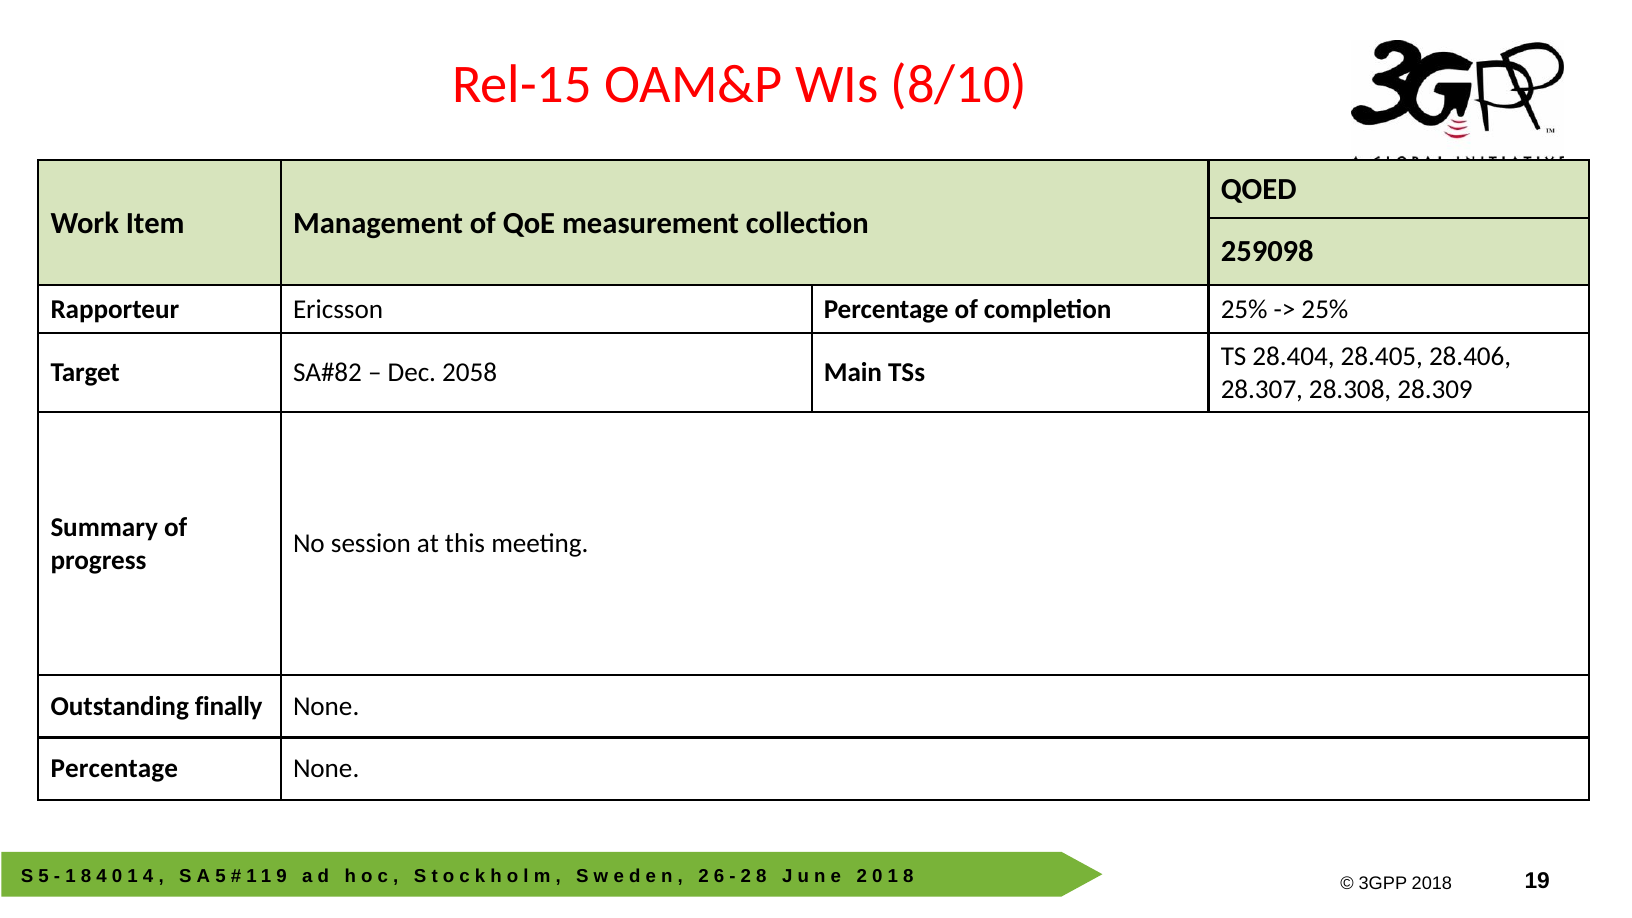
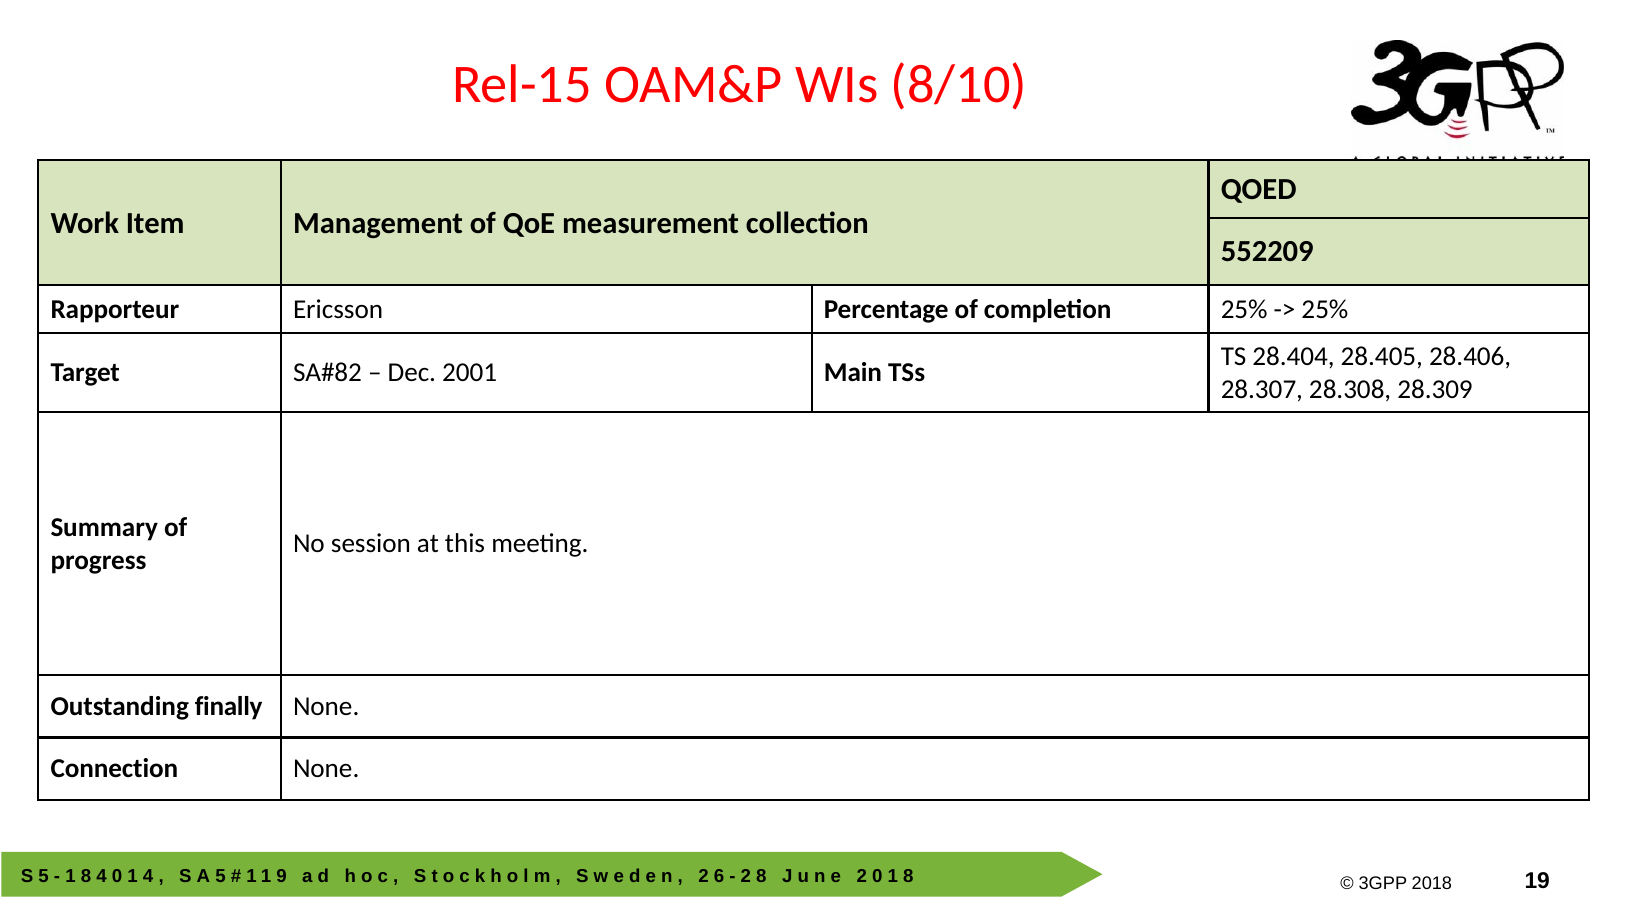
259098: 259098 -> 552209 (1267, 252)
2058: 2058 -> 2001 (470, 373)
Percentage: Percentage -> Connection (114, 769)
